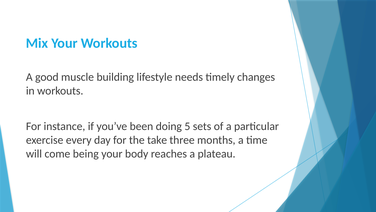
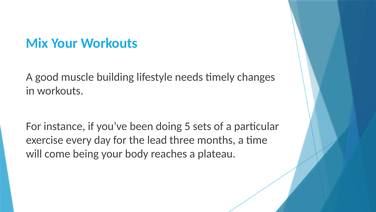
take: take -> lead (157, 140)
